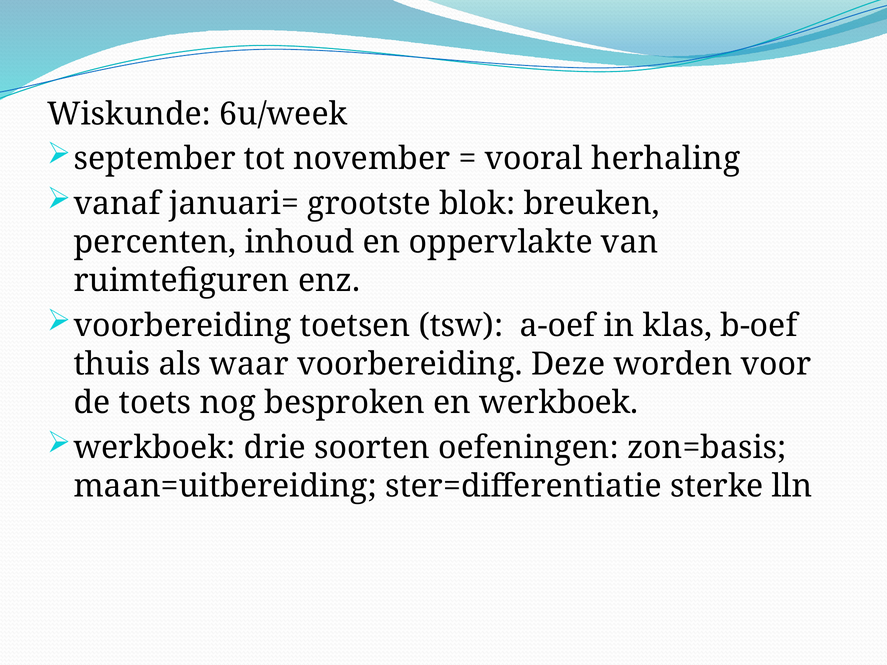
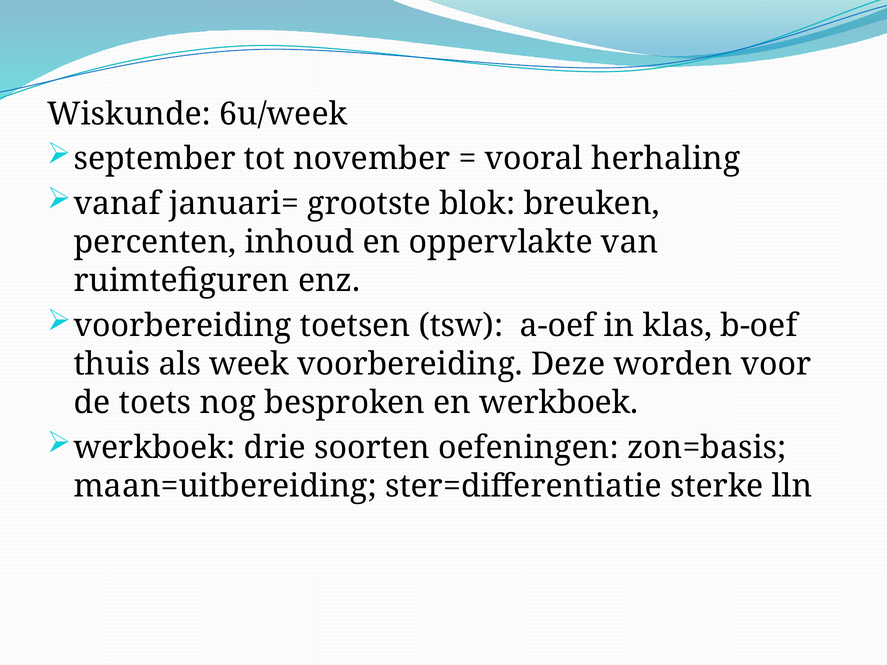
waar: waar -> week (249, 364)
